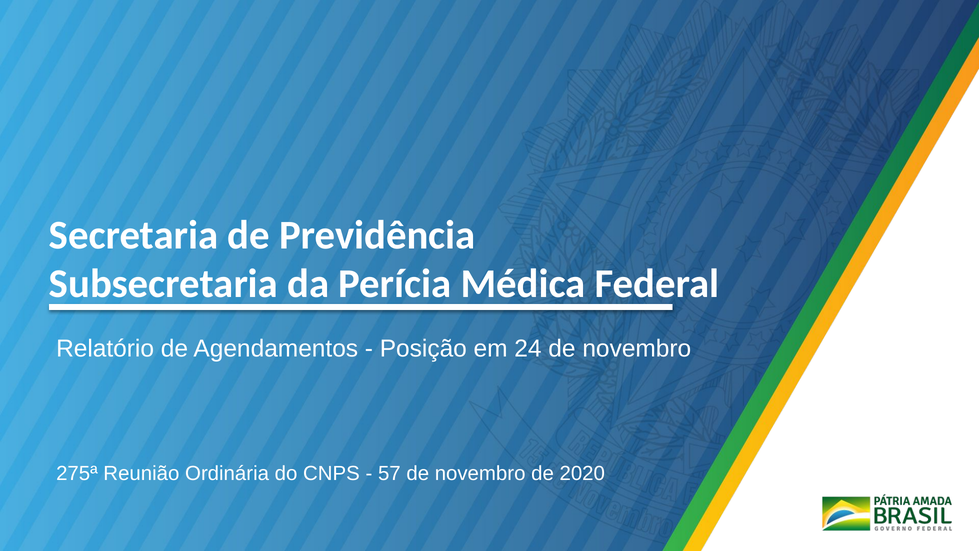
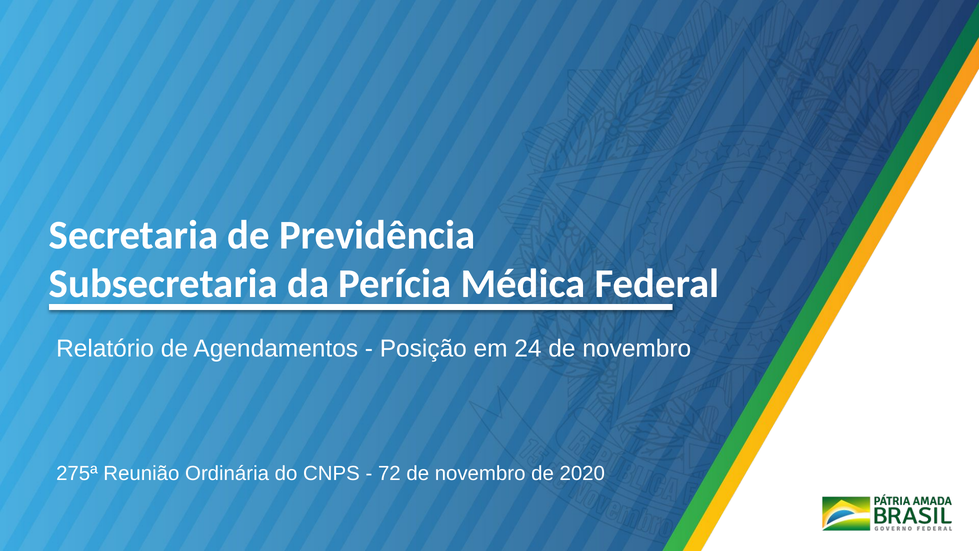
57: 57 -> 72 (389, 473)
